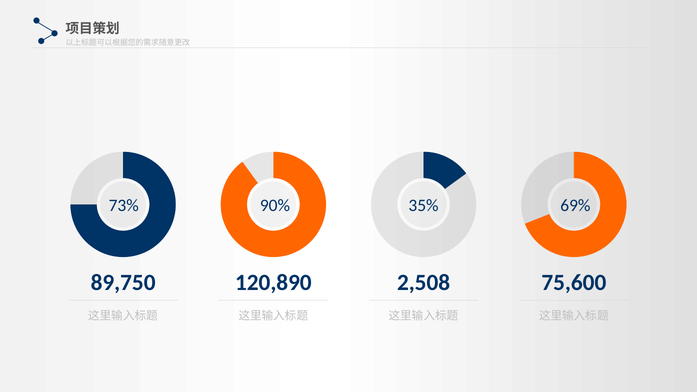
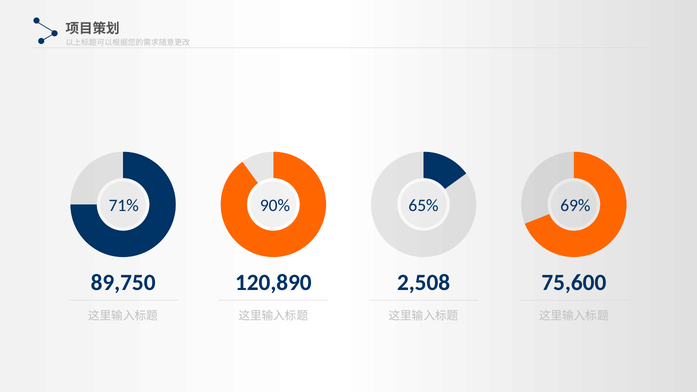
73%: 73% -> 71% (124, 206)
35%: 35% -> 65% (423, 206)
